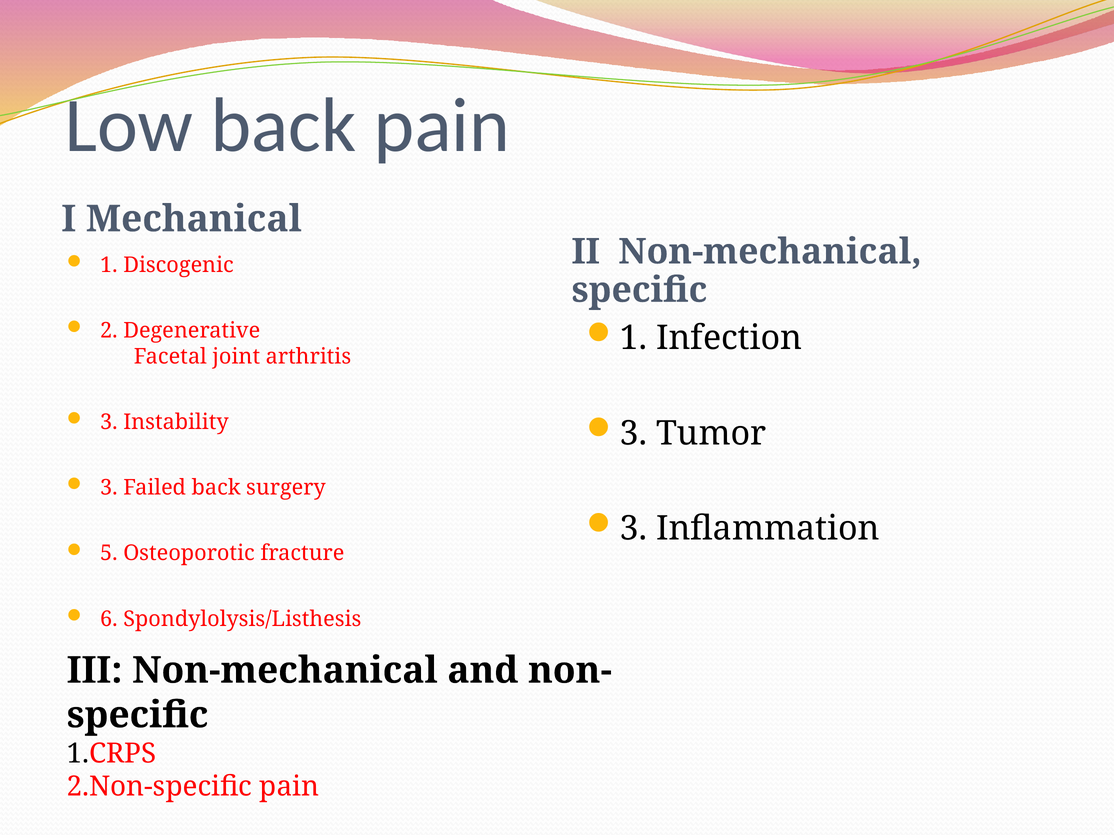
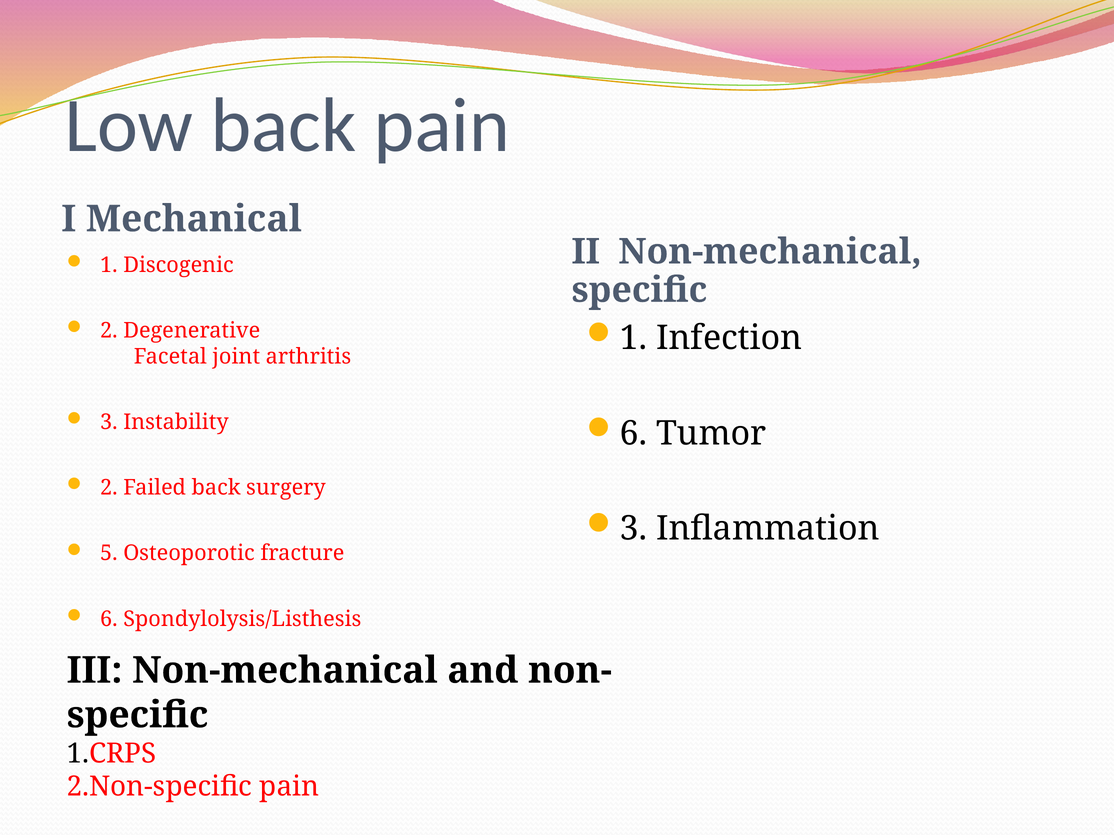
3: 3 -> 6 (634, 434)
3: 3 -> 2 (109, 488)
